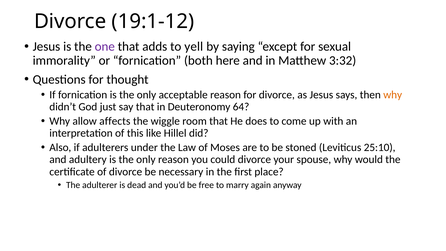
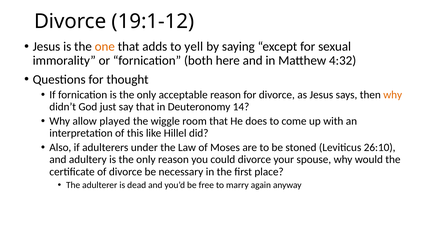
one colour: purple -> orange (105, 47)
3:32: 3:32 -> 4:32 (343, 61)
64: 64 -> 14 (241, 107)
affects: affects -> played (115, 121)
25:10: 25:10 -> 26:10 (380, 148)
